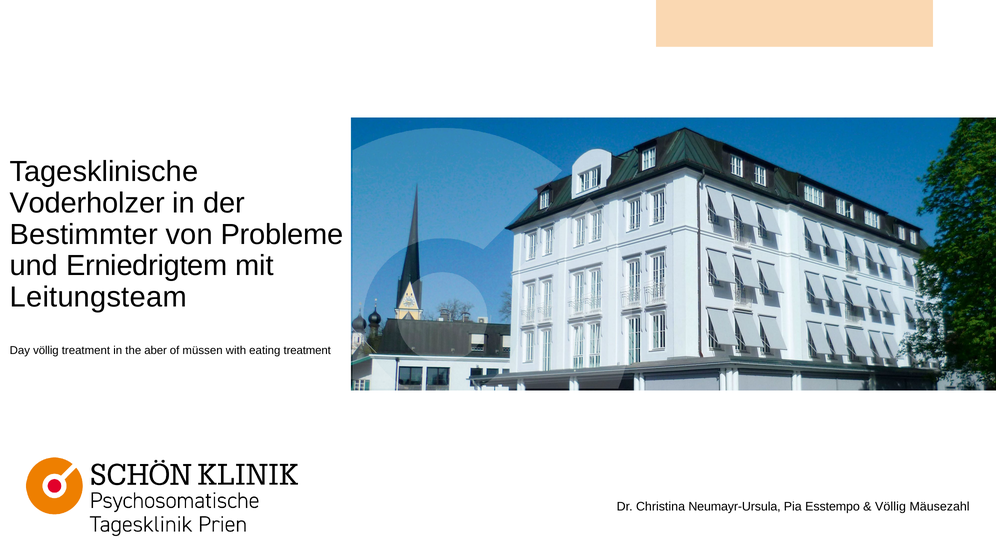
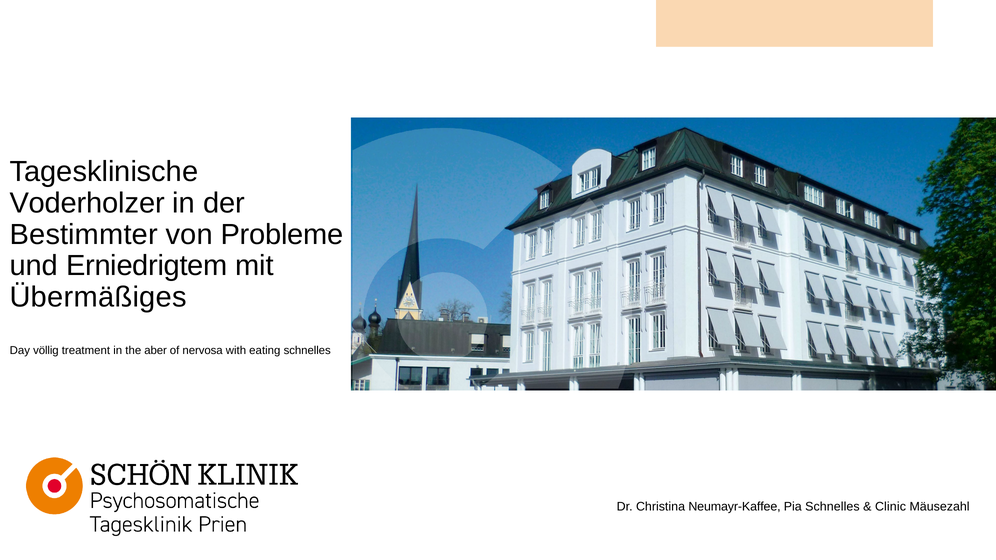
Leitungsteam: Leitungsteam -> Übermäßiges (98, 297)
müssen: müssen -> nervosa (203, 351)
eating treatment: treatment -> schnelles (307, 351)
Neumayr-Ursula: Neumayr-Ursula -> Neumayr-Kaffee (735, 507)
Pia Esstempo: Esstempo -> Schnelles (832, 507)
Völlig: Völlig -> Clinic (890, 507)
